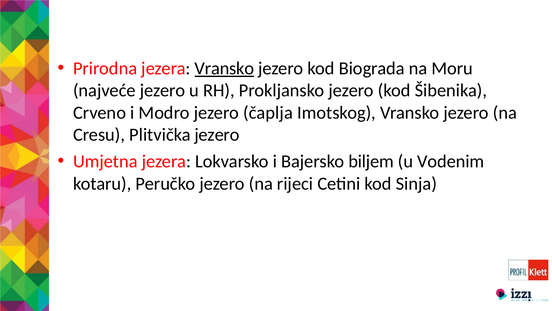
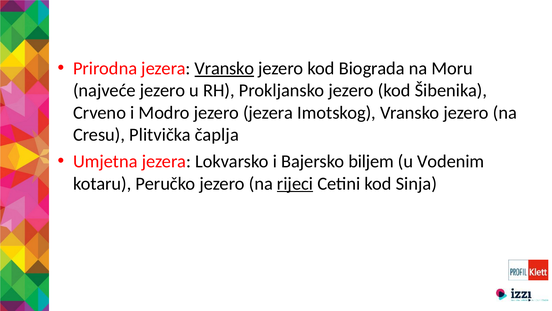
jezero čaplja: čaplja -> jezera (268, 112)
Plitvička jezero: jezero -> čaplja (217, 135)
rijeci underline: none -> present (295, 183)
